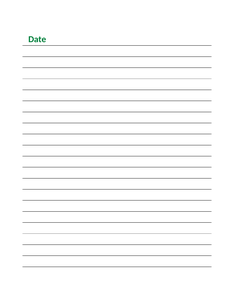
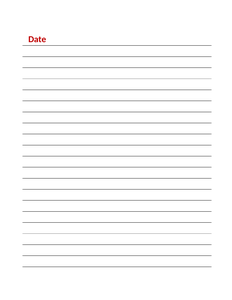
Date colour: green -> red (37, 39)
